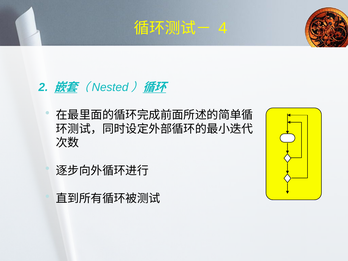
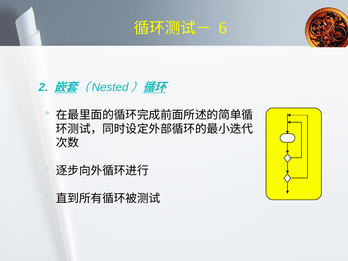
4: 4 -> 6 (223, 28)
